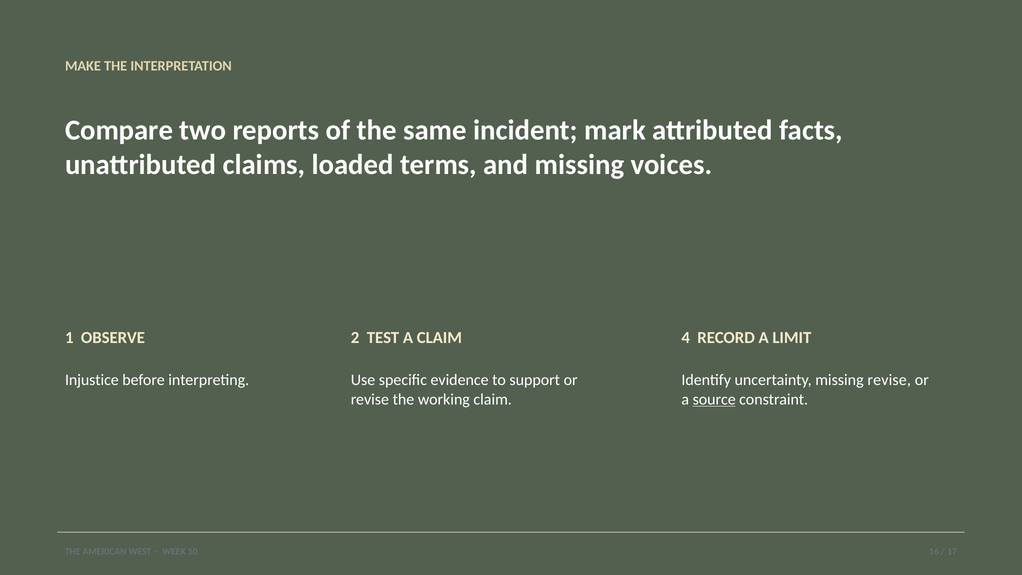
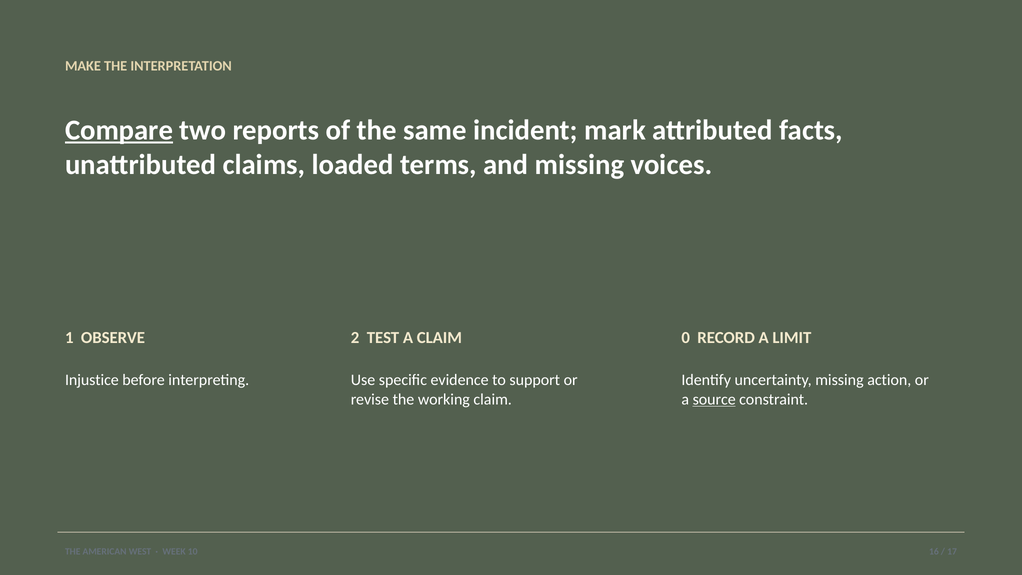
Compare underline: none -> present (119, 130)
4: 4 -> 0 (686, 338)
missing revise: revise -> action (889, 380)
